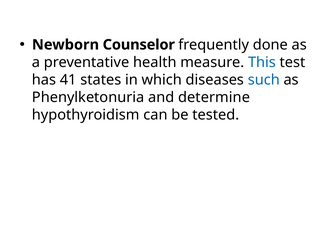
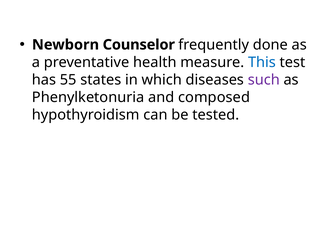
41: 41 -> 55 (68, 80)
such colour: blue -> purple (264, 80)
determine: determine -> composed (214, 97)
